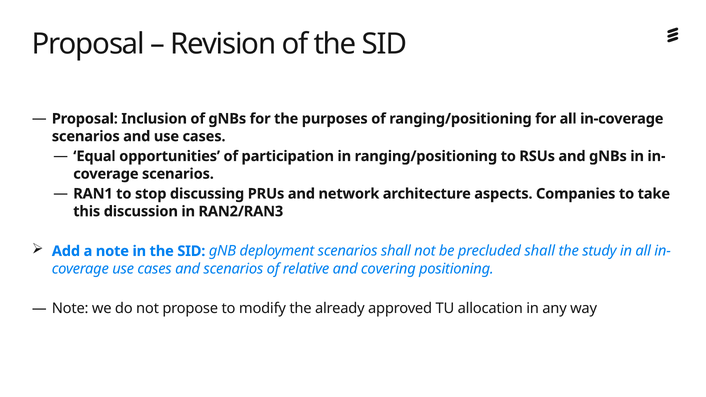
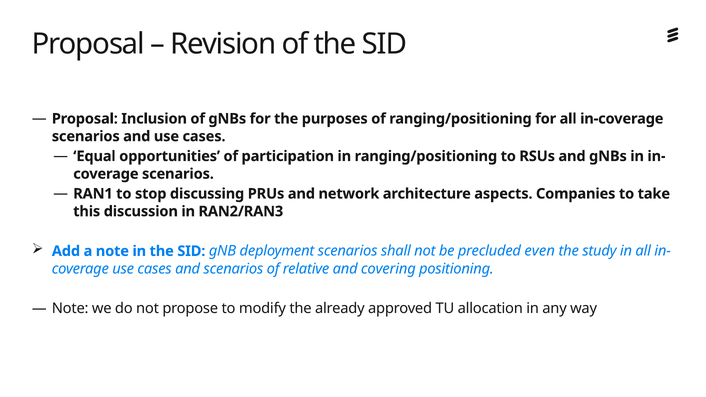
precluded shall: shall -> even (540, 251)
